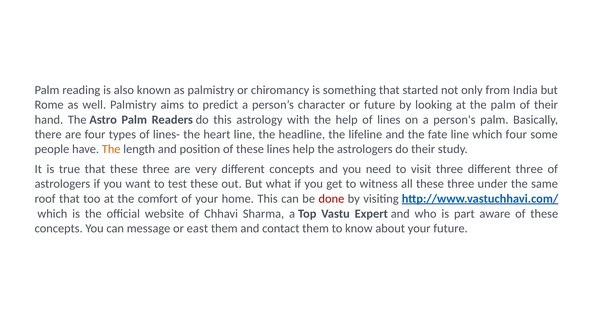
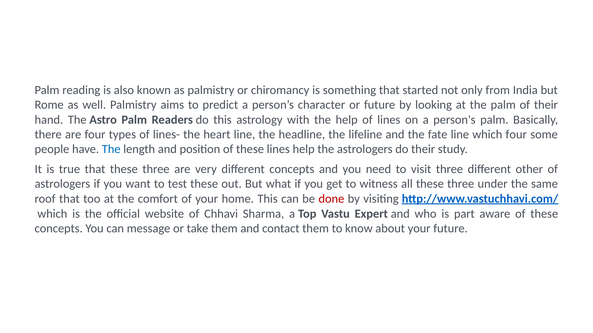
The colour: orange -> blue (111, 149)
different three: three -> other (529, 169)
east: east -> take (198, 229)
